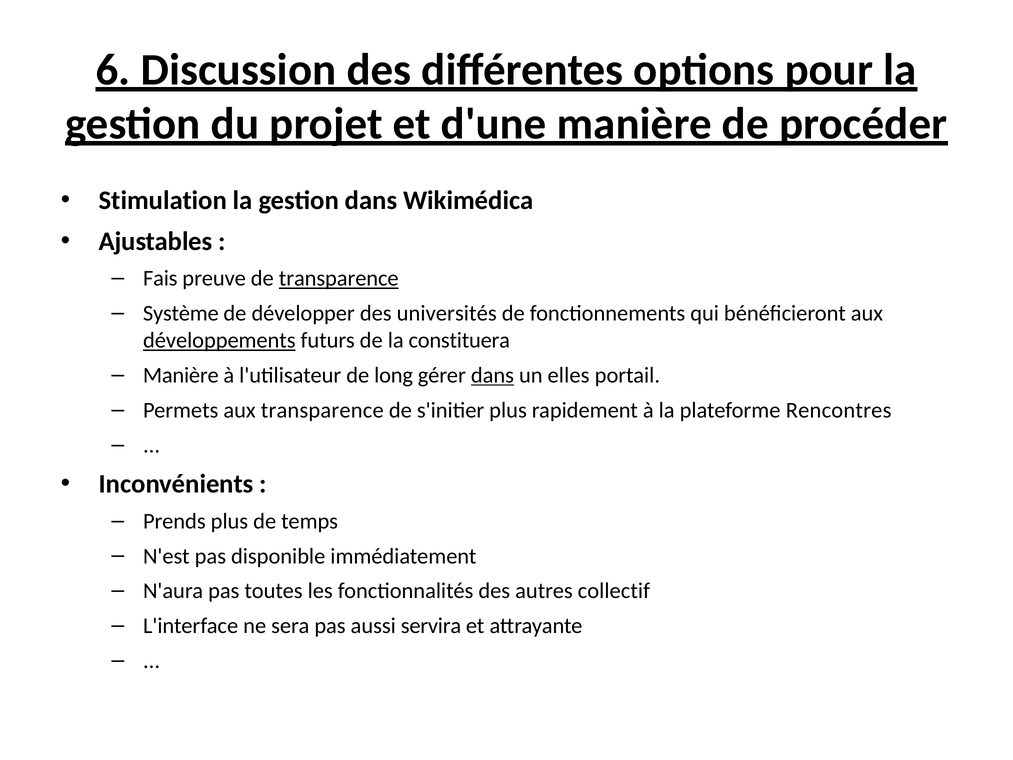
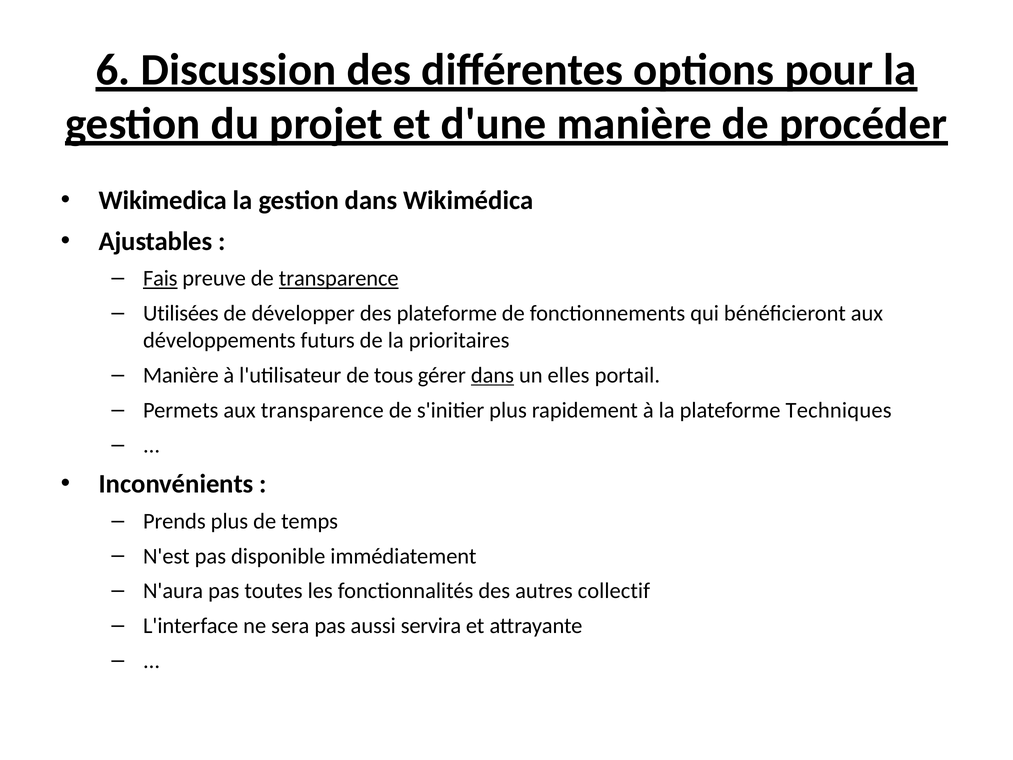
Stimulation: Stimulation -> Wikimedica (163, 200)
Fais underline: none -> present (160, 278)
Système: Système -> Utilisées (181, 313)
des universités: universités -> plateforme (447, 313)
développements underline: present -> none (219, 340)
constituera: constituera -> prioritaires (459, 340)
long: long -> tous (394, 375)
Rencontres: Rencontres -> Techniques (839, 410)
